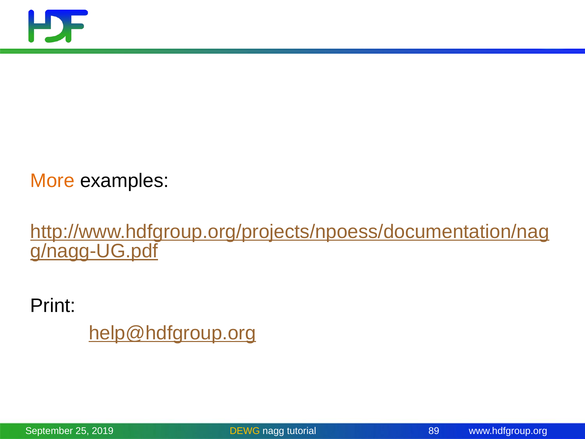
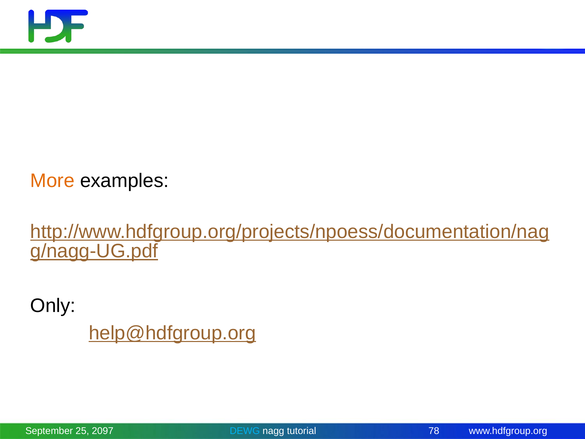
Print: Print -> Only (53, 306)
2019: 2019 -> 2097 (103, 431)
DEWG colour: yellow -> light blue (245, 431)
89: 89 -> 78 (434, 431)
